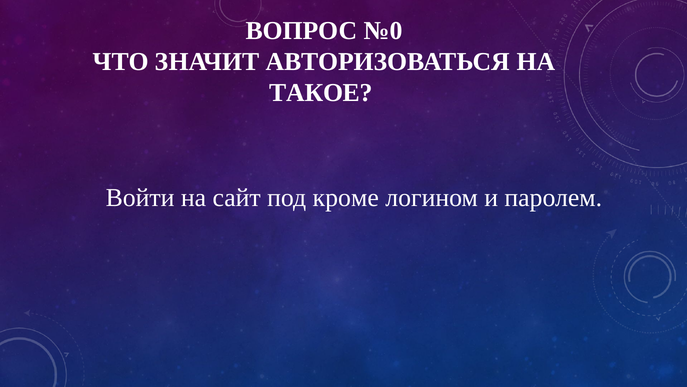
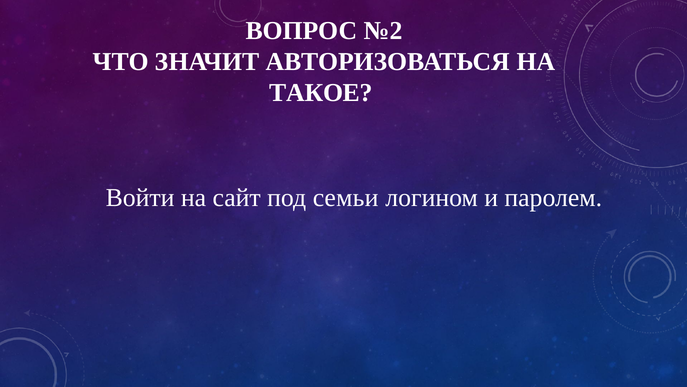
№0: №0 -> №2 (383, 31)
кроме: кроме -> семьи (346, 198)
